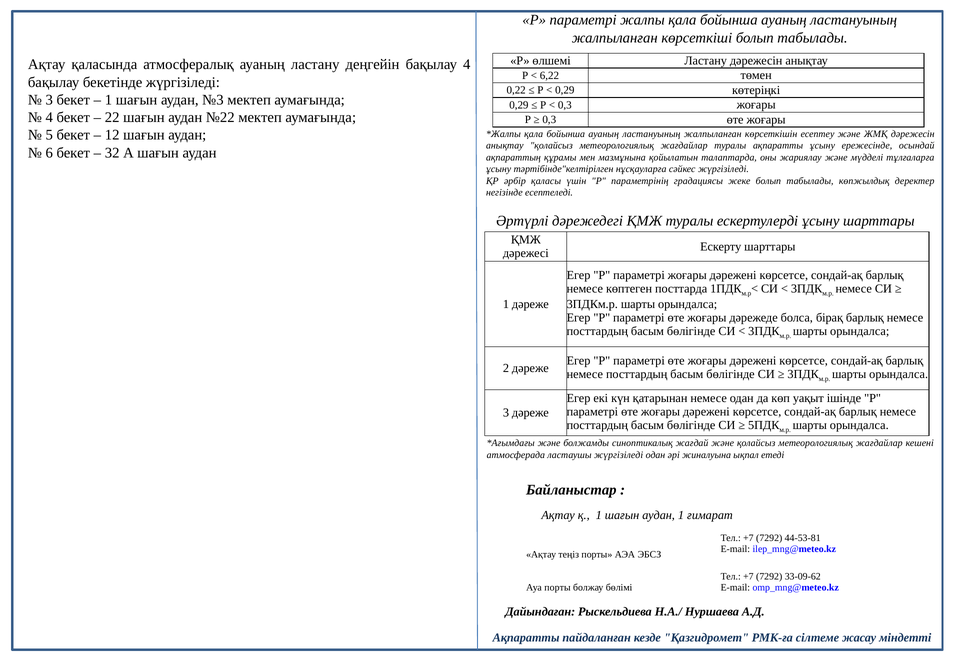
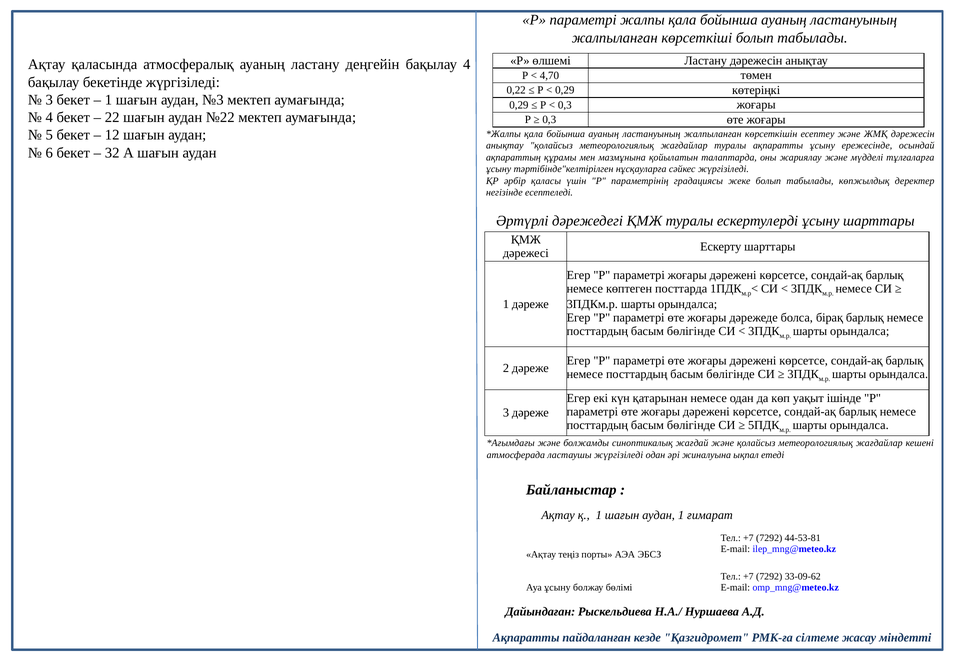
6,22: 6,22 -> 4,70 (549, 75)
Ауа порты: порты -> ұсыну (557, 588)
